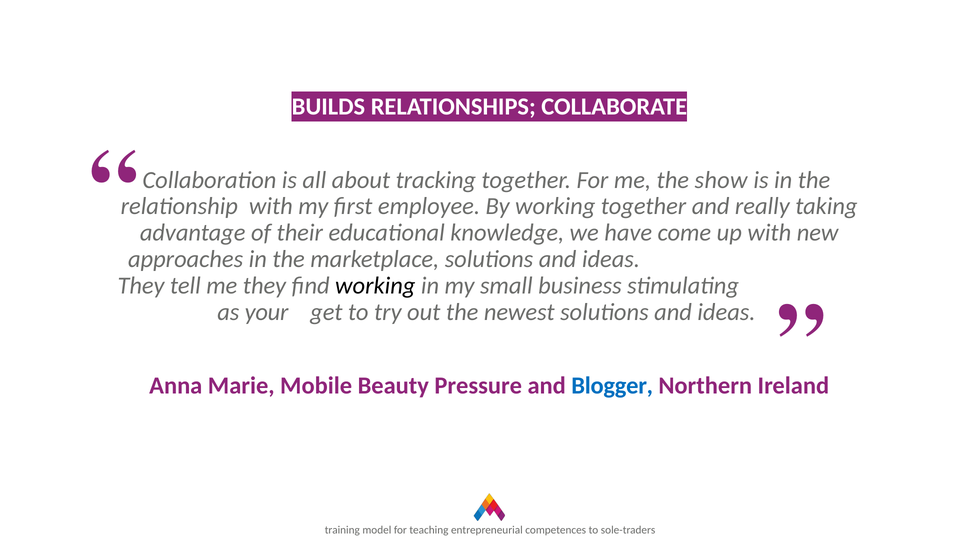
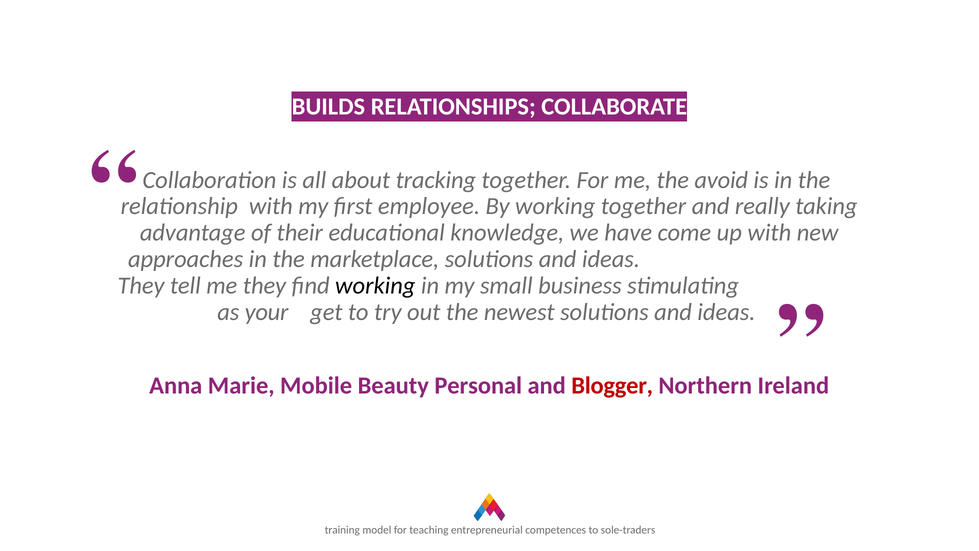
show: show -> avoid (721, 180)
Pressure: Pressure -> Personal (478, 385)
Blogger colour: blue -> red (612, 385)
